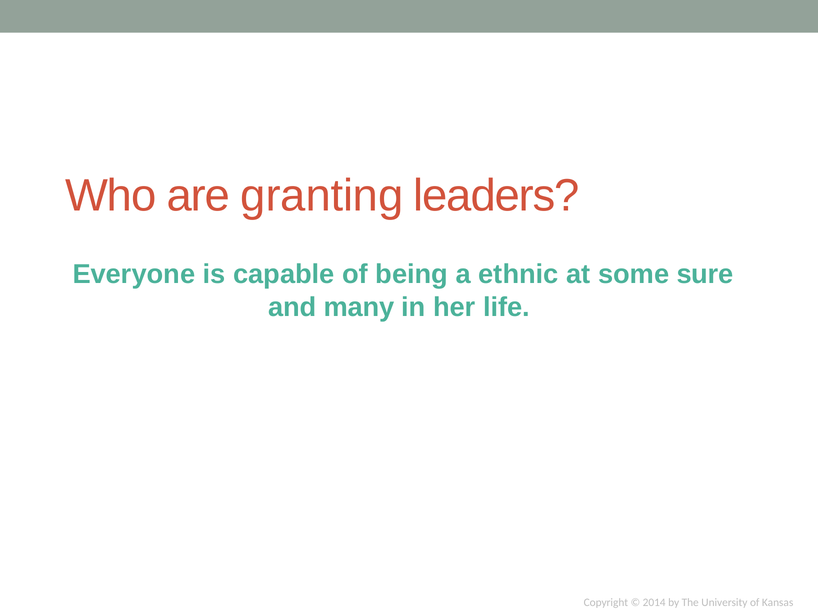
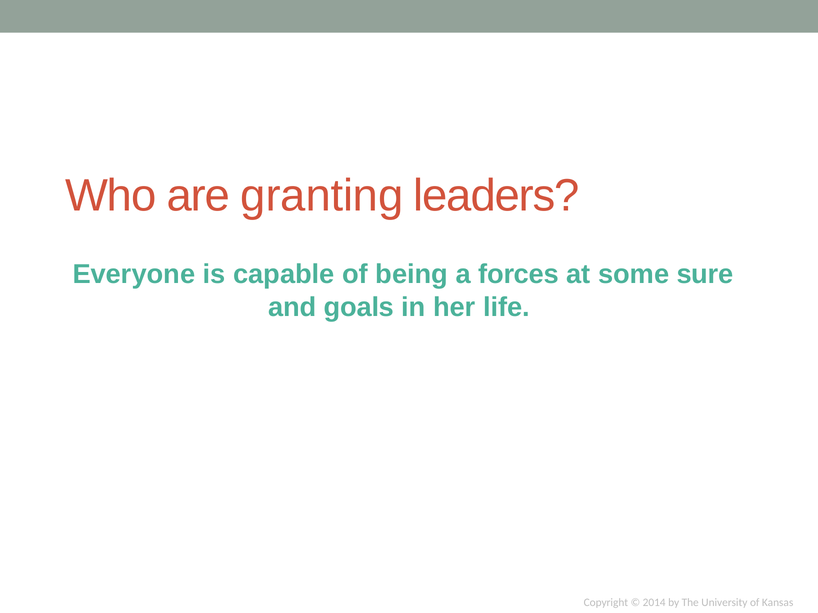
ethnic: ethnic -> forces (519, 275)
many: many -> goals (359, 307)
